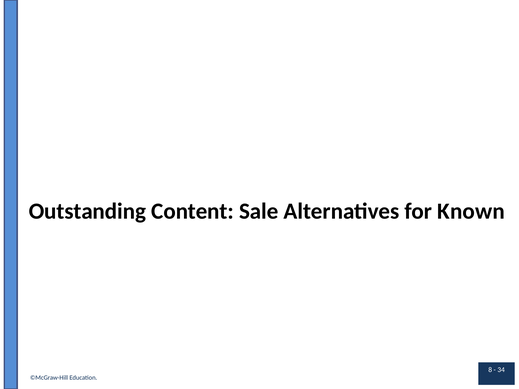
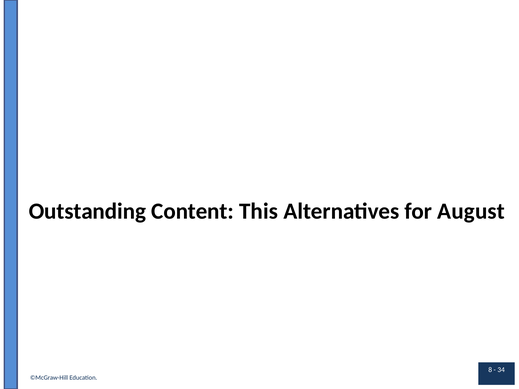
Sale: Sale -> This (259, 211)
Known: Known -> August (471, 211)
